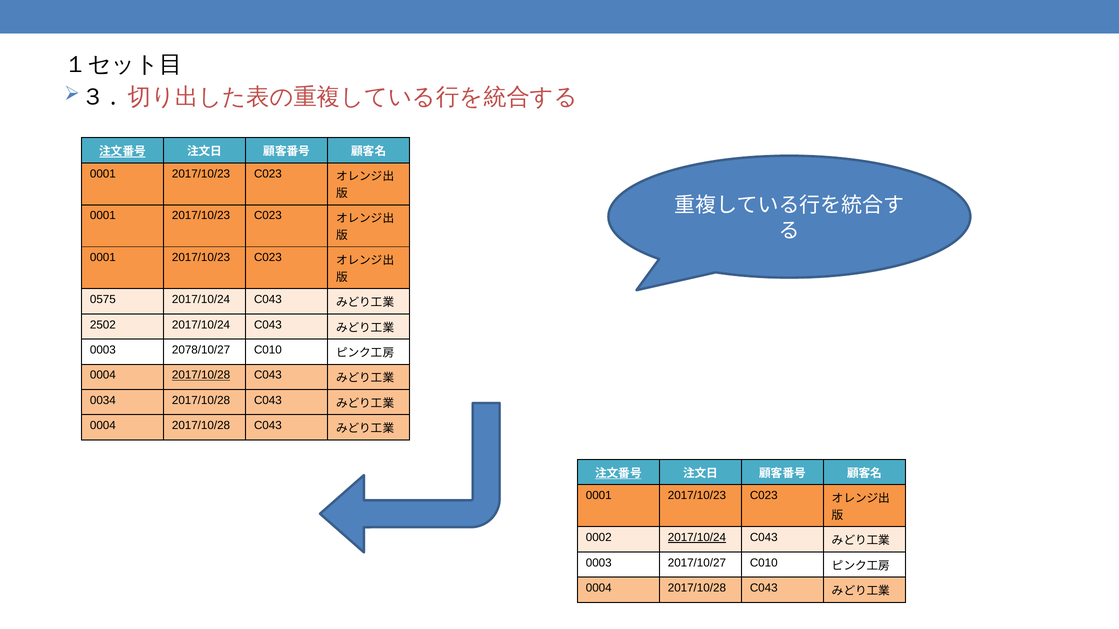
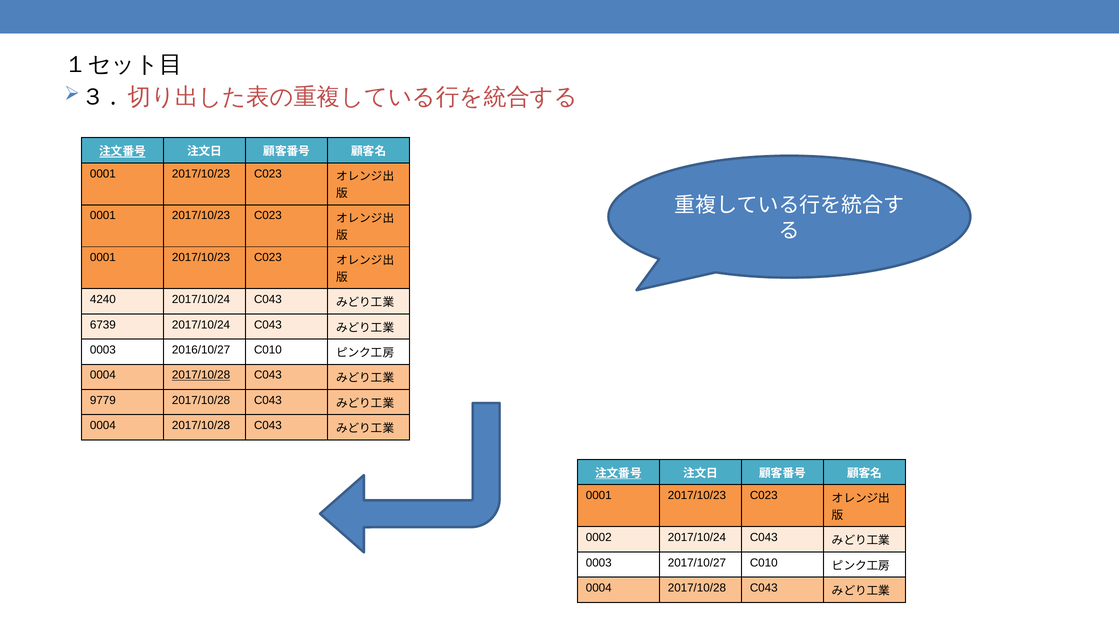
0575: 0575 -> 4240 (103, 300)
2502: 2502 -> 6739 (103, 325)
2078/10/27: 2078/10/27 -> 2016/10/27 (201, 350)
0034: 0034 -> 9779 (103, 401)
2017/10/24 underline: present -> none (697, 538)
